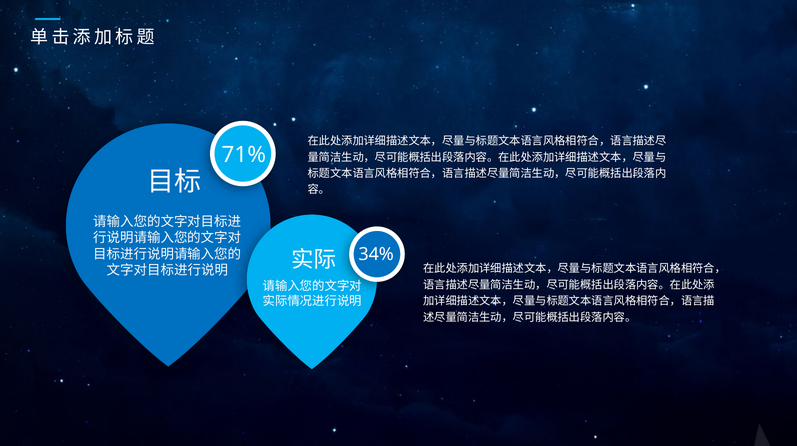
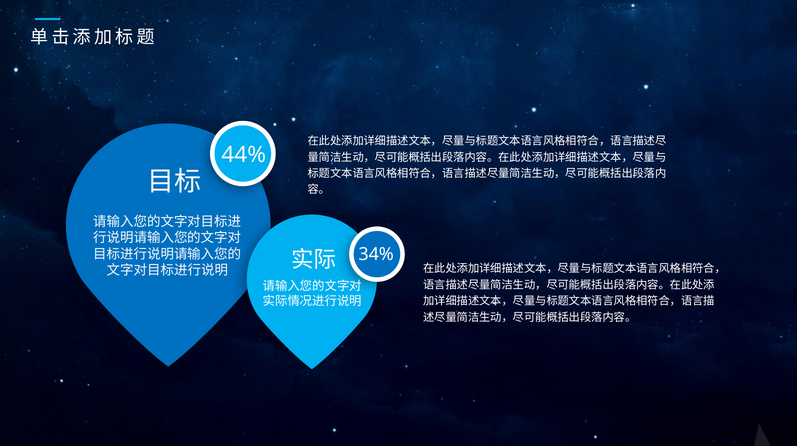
71%: 71% -> 44% (244, 155)
